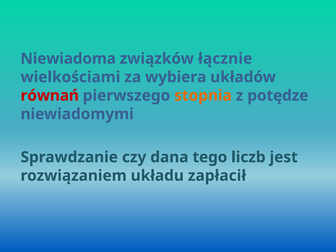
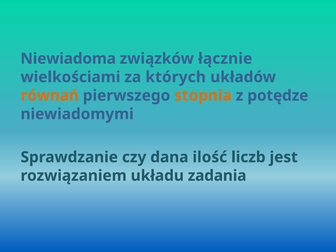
wybiera: wybiera -> których (176, 77)
równań colour: red -> orange (50, 96)
tego: tego -> ilość (210, 157)
zapłacił: zapłacił -> zadania (217, 176)
